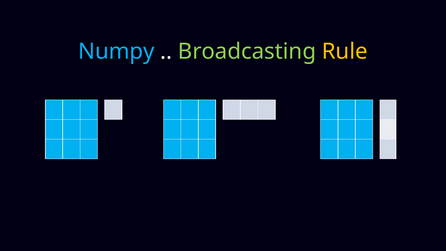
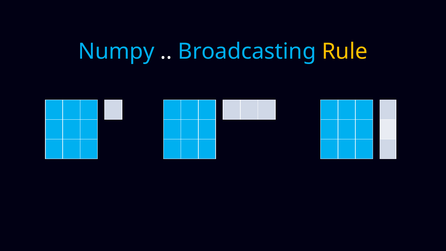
Broadcasting colour: light green -> light blue (247, 51)
